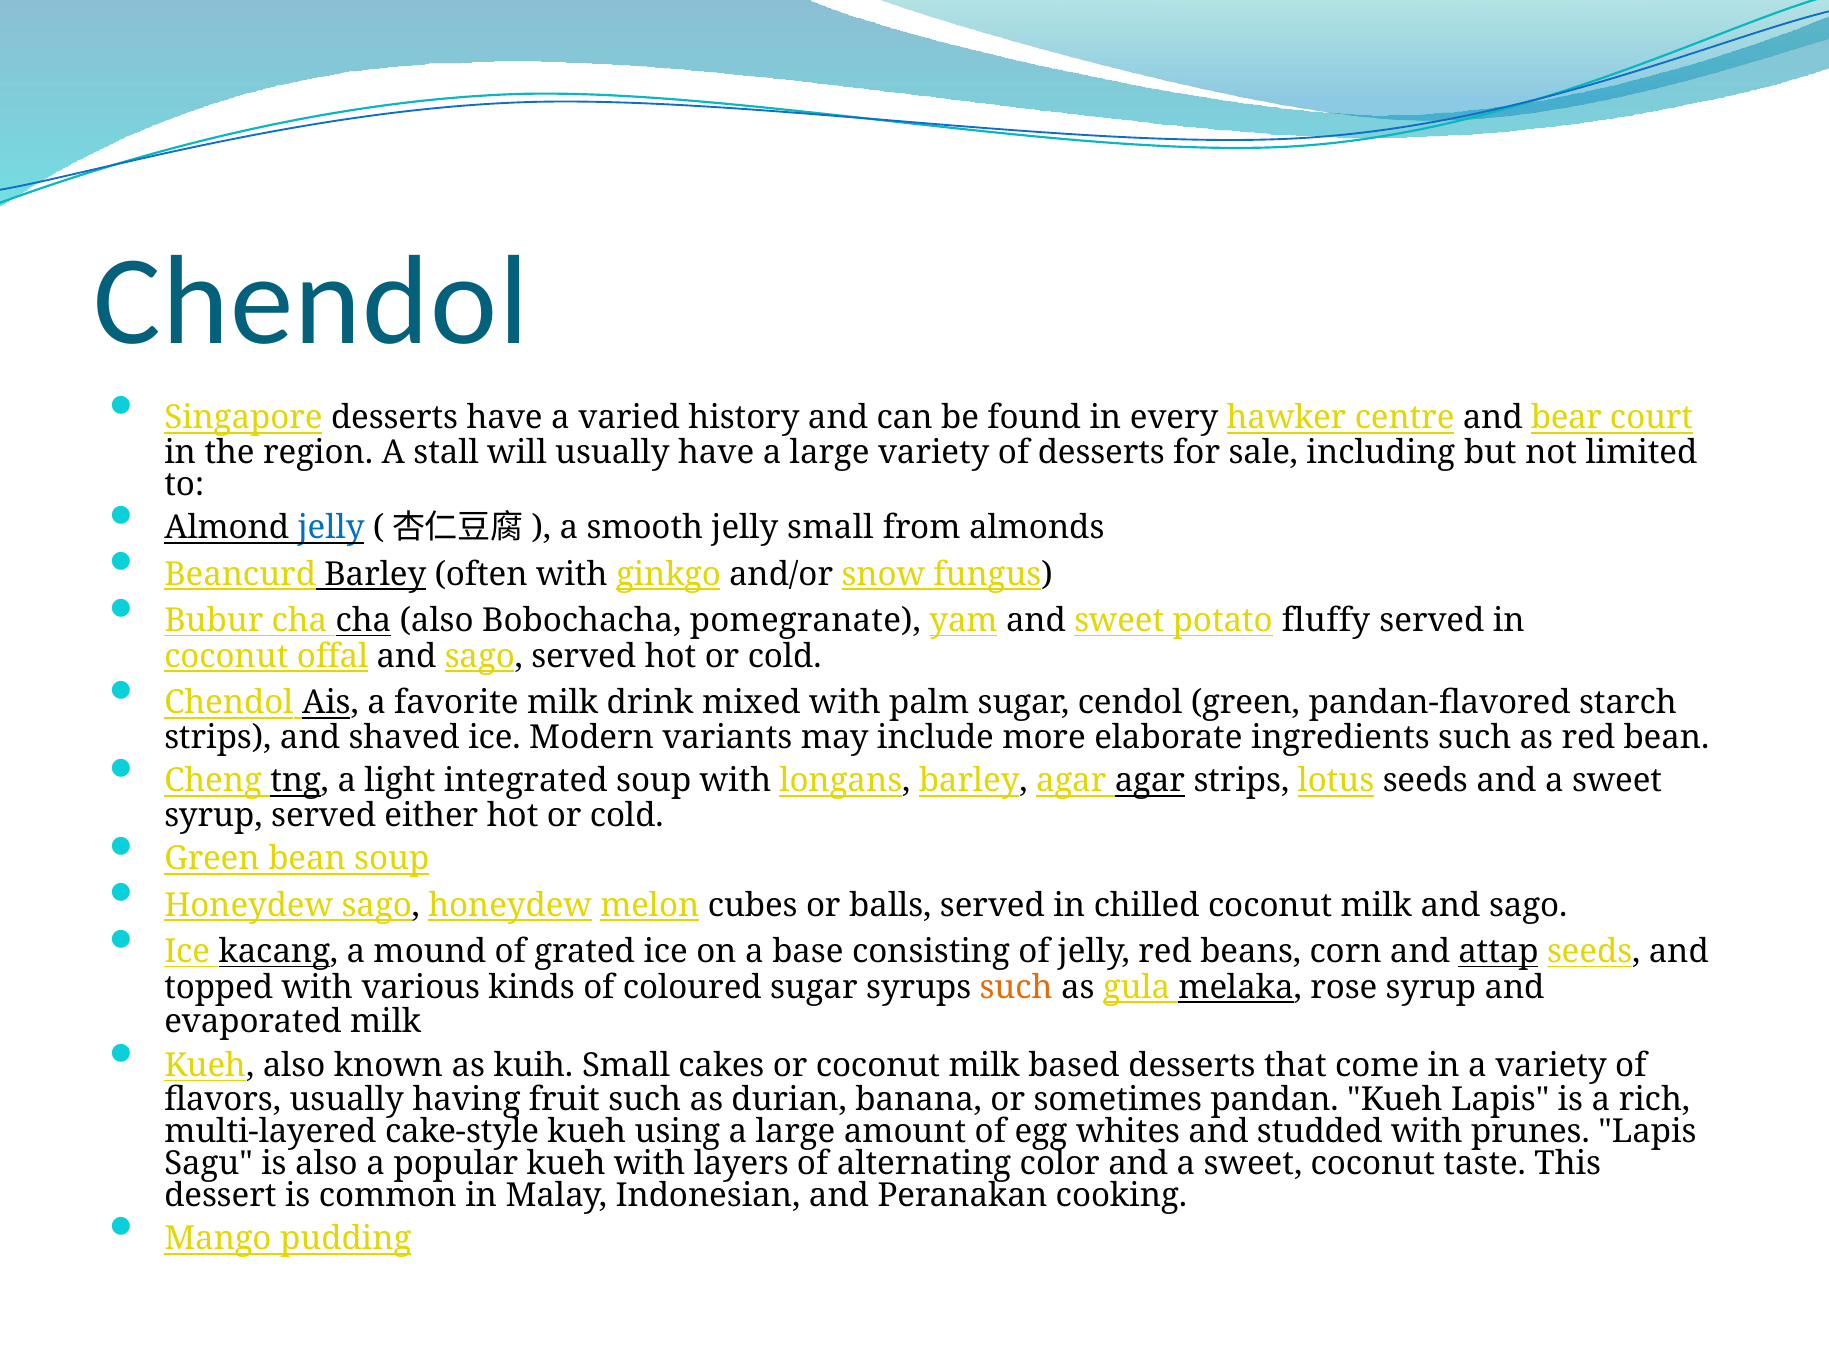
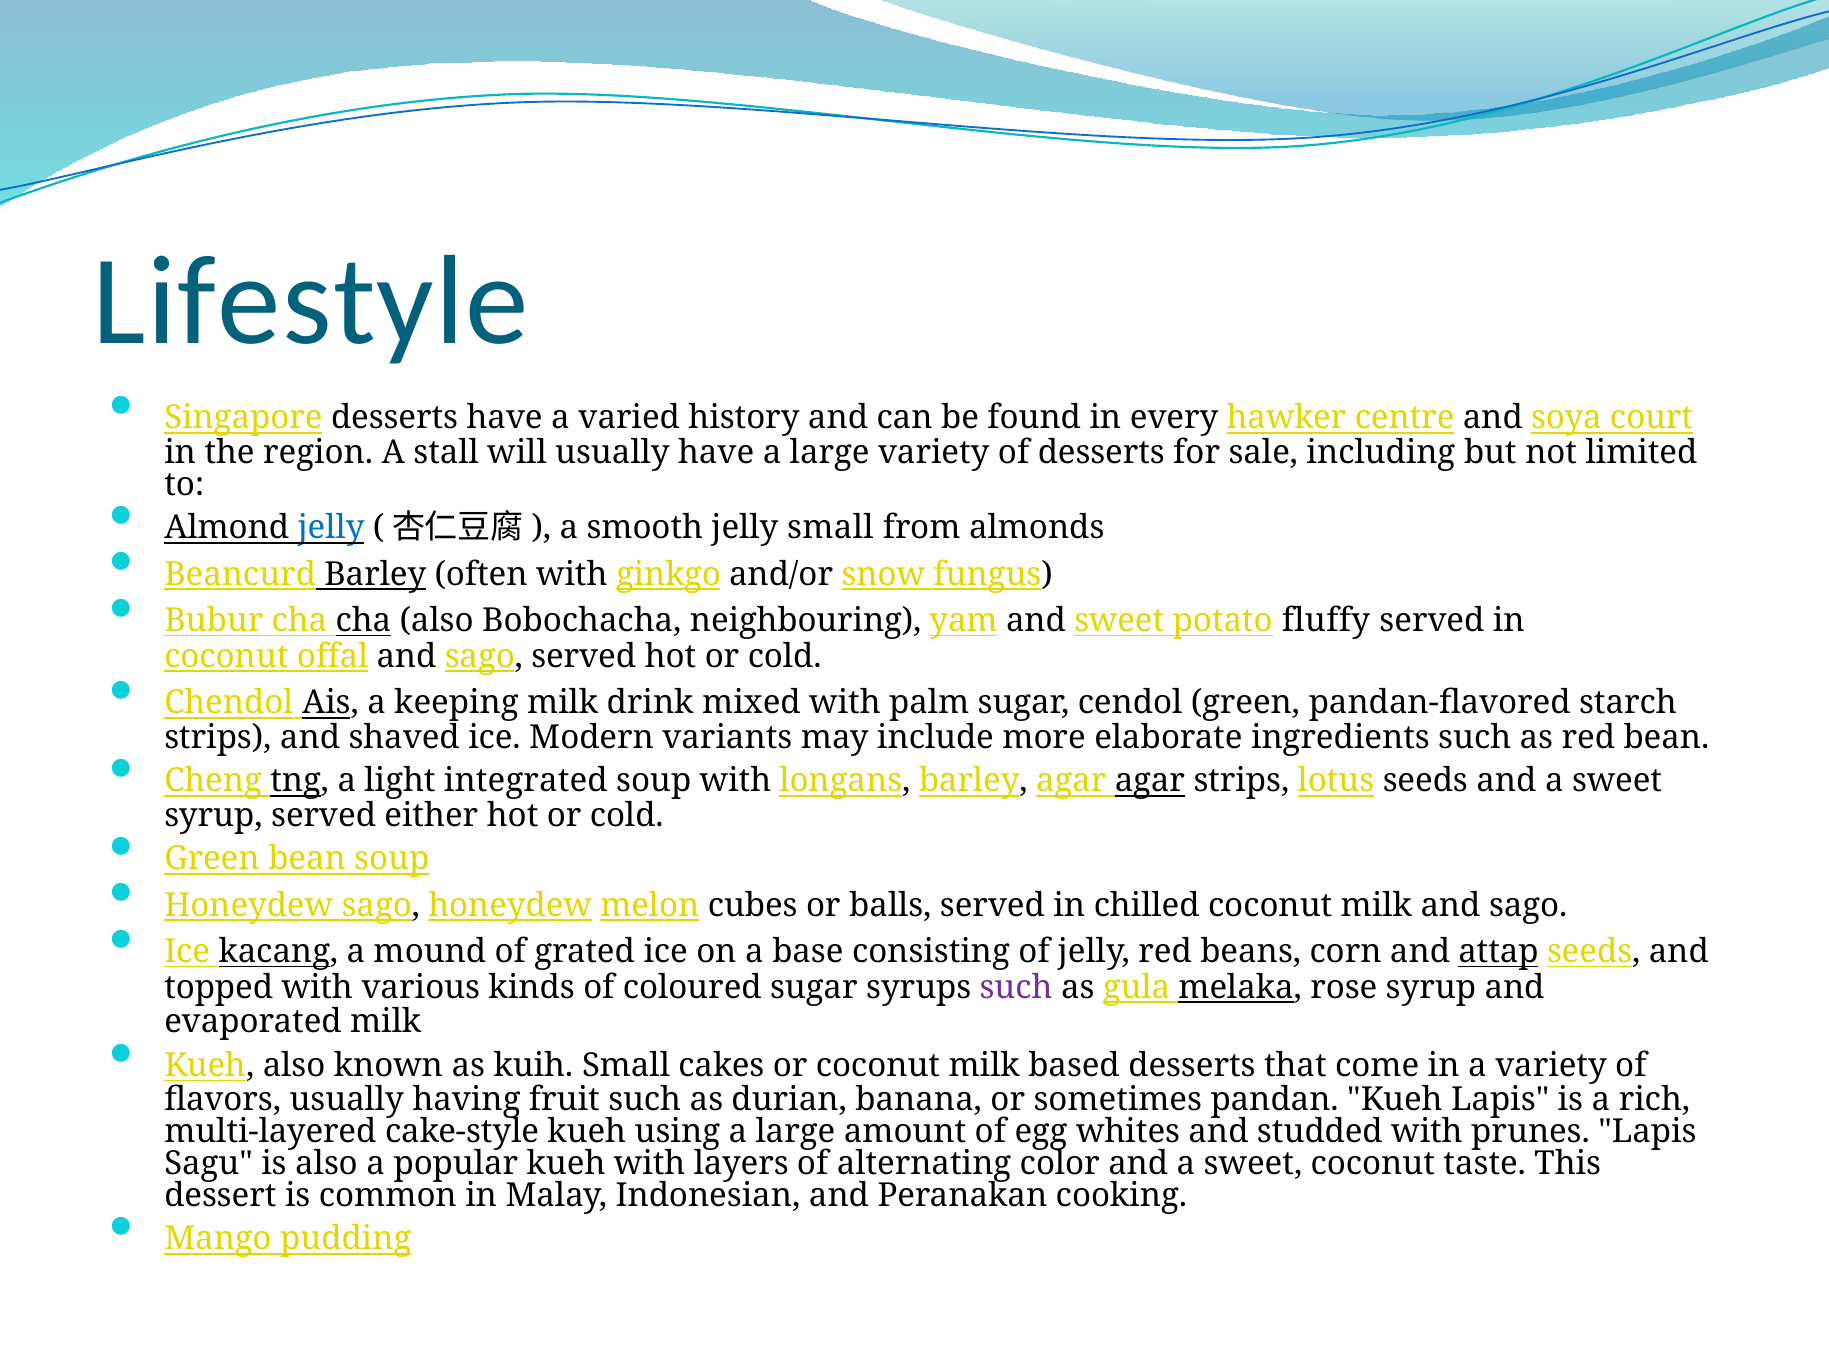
Chendol: Chendol -> Lifestyle (311, 302)
bear: bear -> soya (1566, 418)
pomegranate: pomegranate -> neighbouring (806, 621)
favorite: favorite -> keeping (456, 703)
such colour: orange -> purple (1016, 988)
